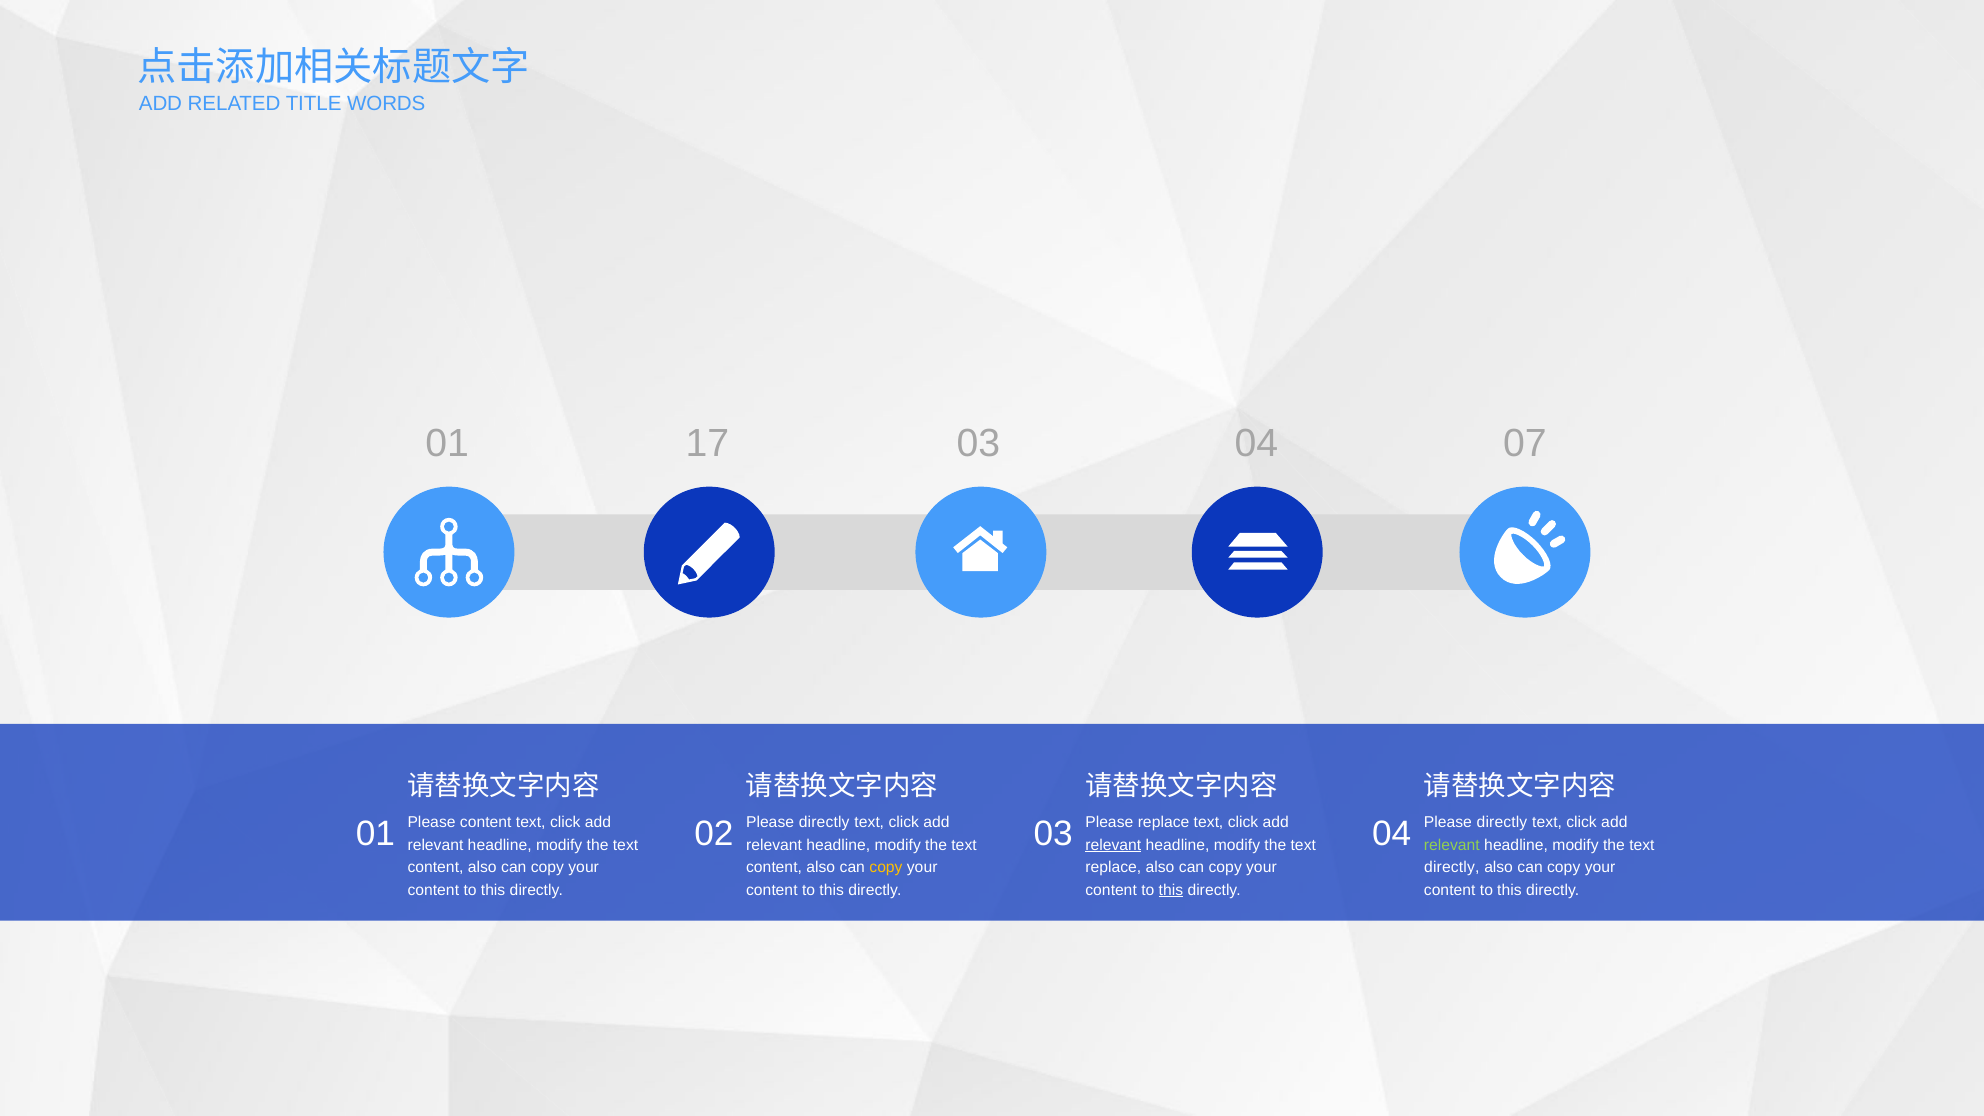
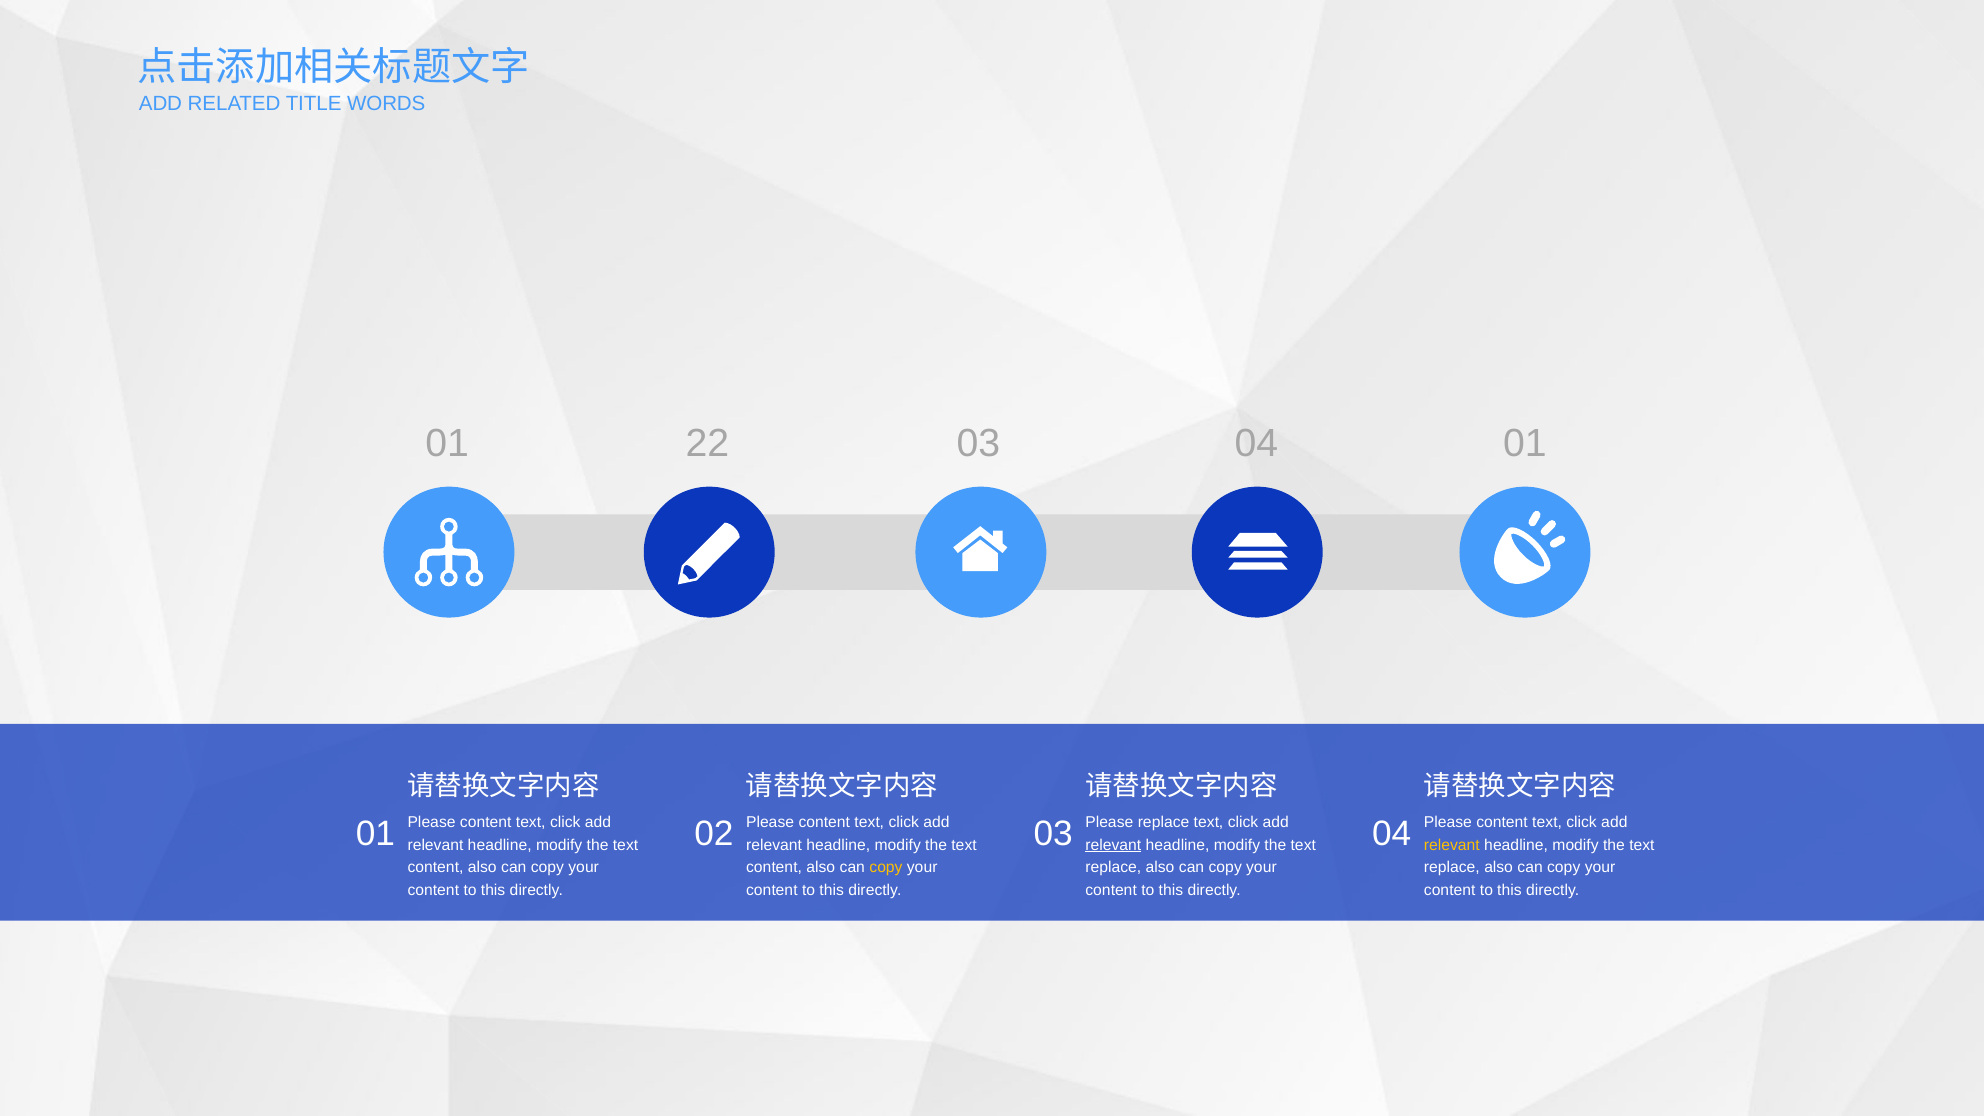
17: 17 -> 22 (707, 444)
04 07: 07 -> 01 (1525, 444)
02 Please directly: directly -> content (824, 822)
04 Please directly: directly -> content (1502, 822)
relevant colour: light green -> yellow (1452, 845)
directly: directly -> replace (1452, 867)
this underline: present -> none (1171, 890)
